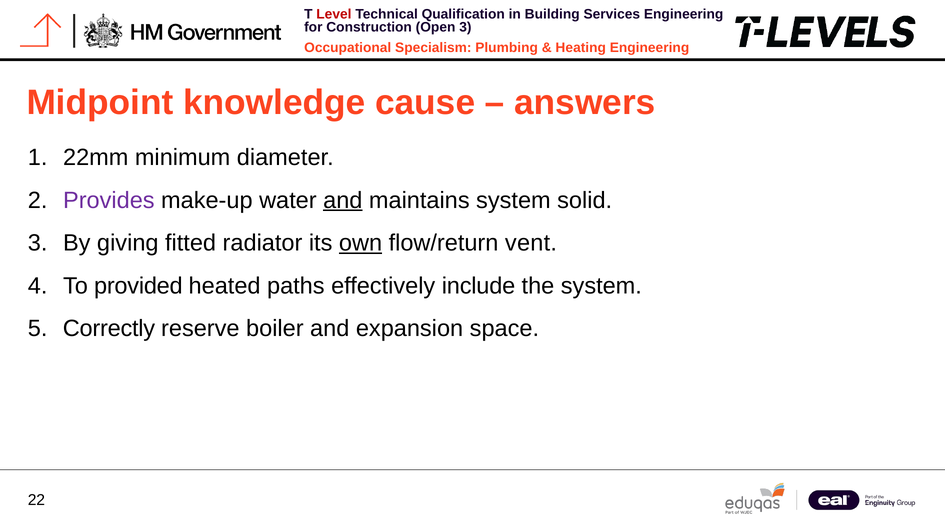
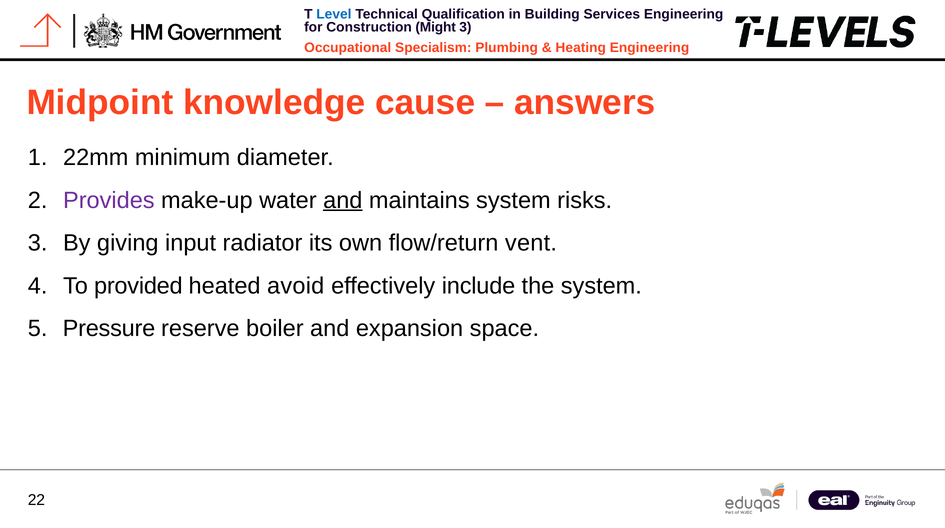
Level colour: red -> blue (334, 14)
Open: Open -> Might (436, 27)
solid: solid -> risks (585, 200)
fitted: fitted -> input (191, 243)
own underline: present -> none (361, 243)
paths: paths -> avoid (296, 286)
Correctly: Correctly -> Pressure (109, 329)
